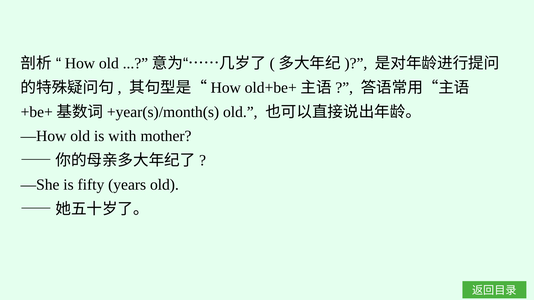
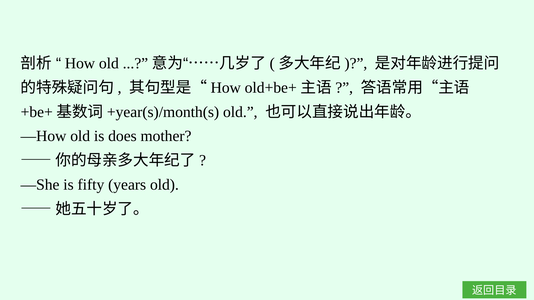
with: with -> does (122, 136)
